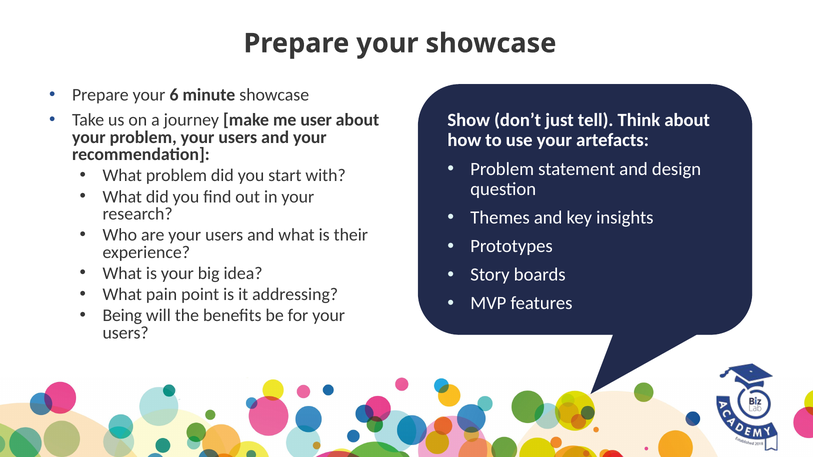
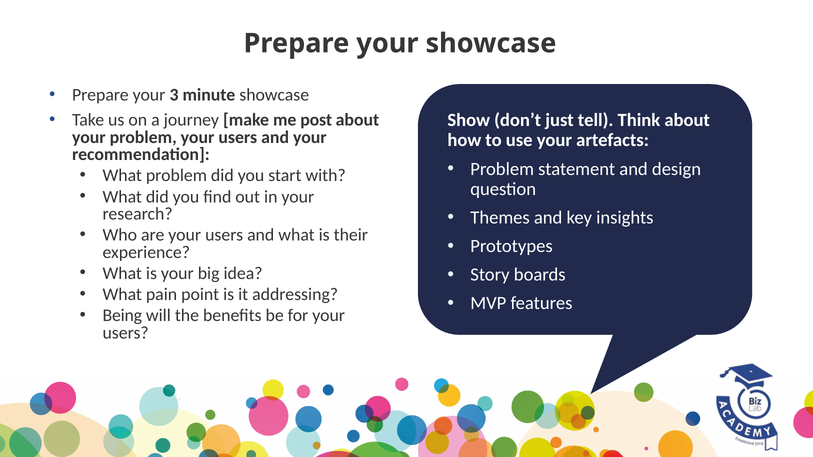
6: 6 -> 3 (174, 95)
user: user -> post (316, 120)
